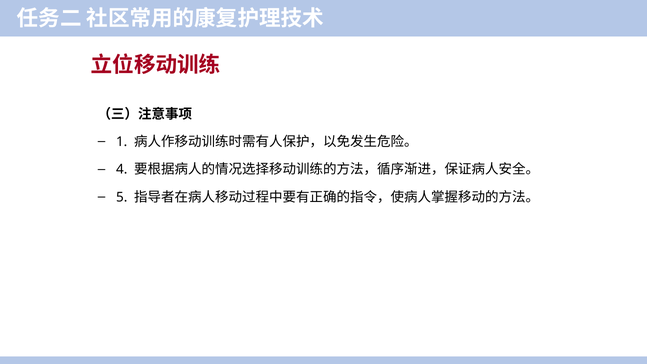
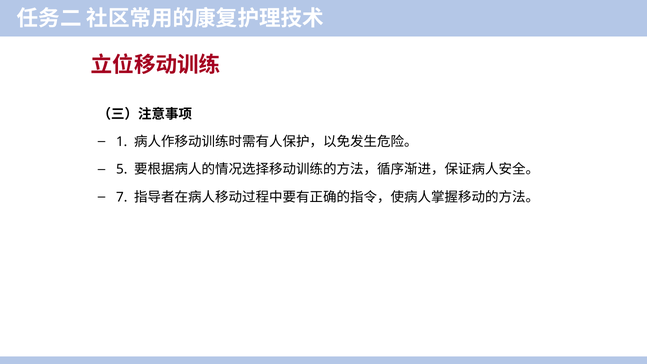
4: 4 -> 5 (122, 169)
5: 5 -> 7 (122, 197)
